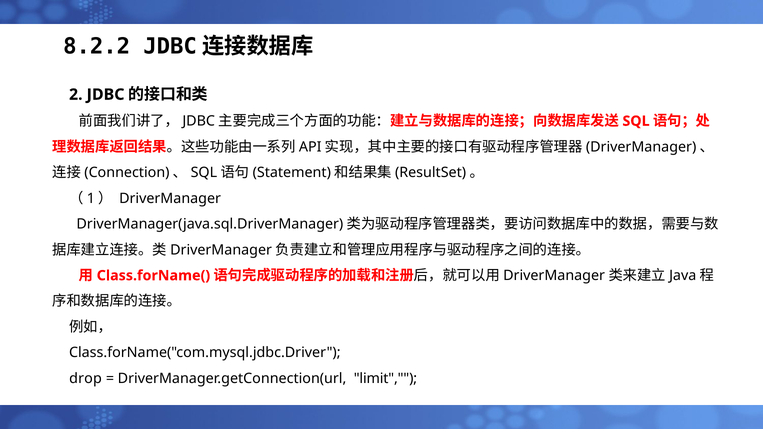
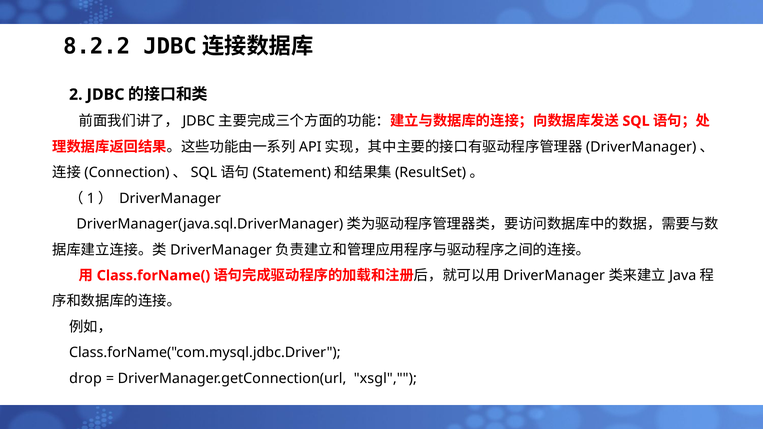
limit: limit -> xsgl (385, 379)
